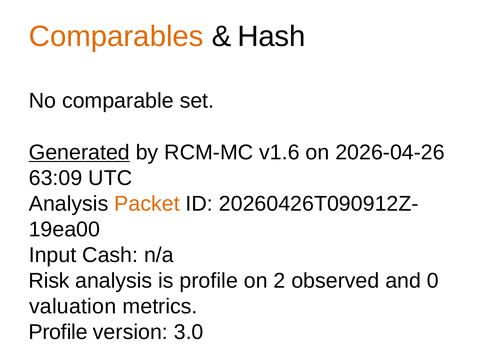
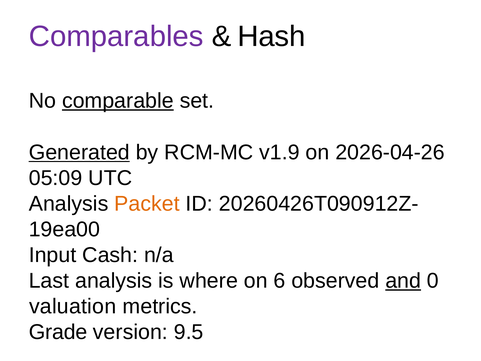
Comparables colour: orange -> purple (116, 37)
comparable underline: none -> present (118, 101)
v1.6: v1.6 -> v1.9 (279, 152)
63:09: 63:09 -> 05:09 (56, 178)
Risk: Risk -> Last (49, 280)
is profile: profile -> where (209, 280)
2: 2 -> 6 (280, 280)
and underline: none -> present (403, 280)
Profile: Profile -> Grade (58, 332)
3.0: 3.0 -> 9.5 (189, 332)
